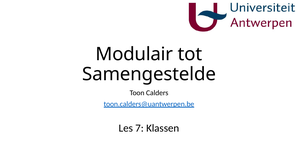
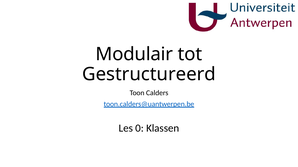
Samengestelde: Samengestelde -> Gestructureerd (149, 74)
7: 7 -> 0 (140, 129)
